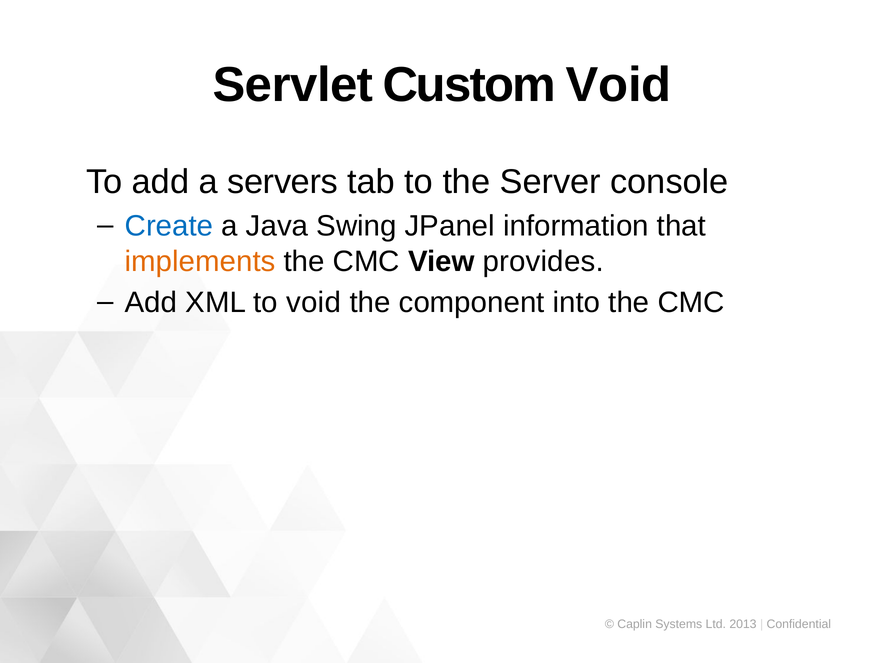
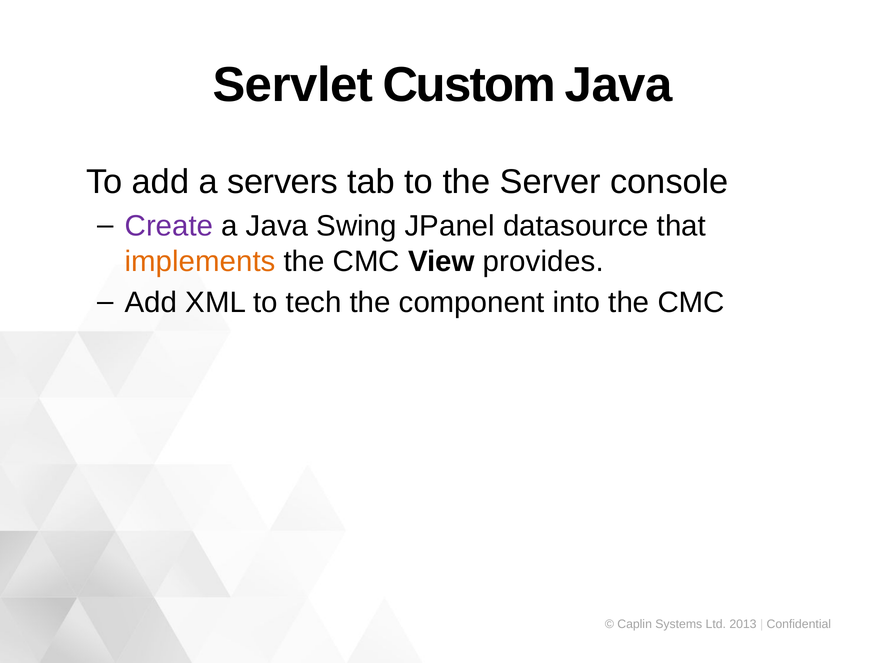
Custom Void: Void -> Java (619, 85)
Create colour: blue -> purple (169, 226)
information: information -> datasource (576, 226)
to void: void -> tech (314, 303)
